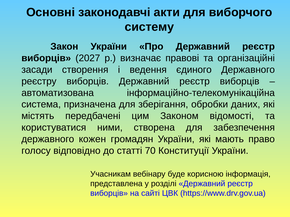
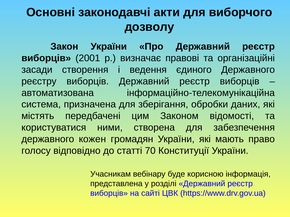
систему: систему -> дозволу (149, 27)
2027: 2027 -> 2001 (88, 58)
